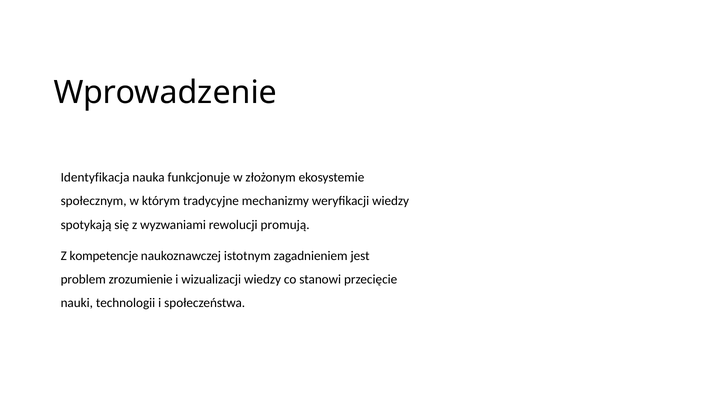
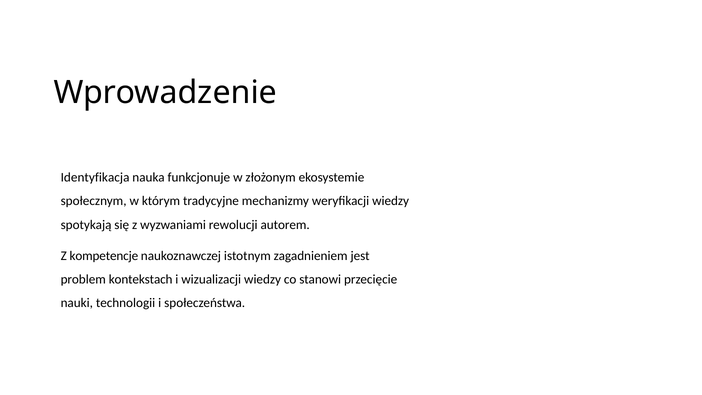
promują: promują -> autorem (285, 225)
zrozumienie: zrozumienie -> kontekstach (141, 279)
